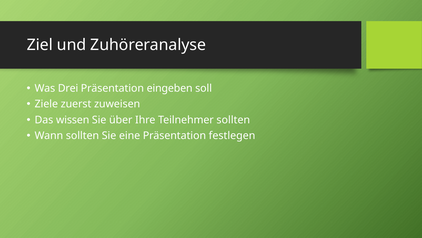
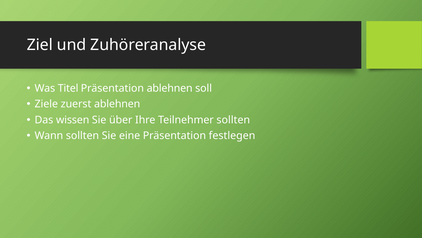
Drei: Drei -> Titel (68, 88)
Präsentation eingeben: eingeben -> ablehnen (170, 88)
zuerst zuweisen: zuweisen -> ablehnen (117, 104)
